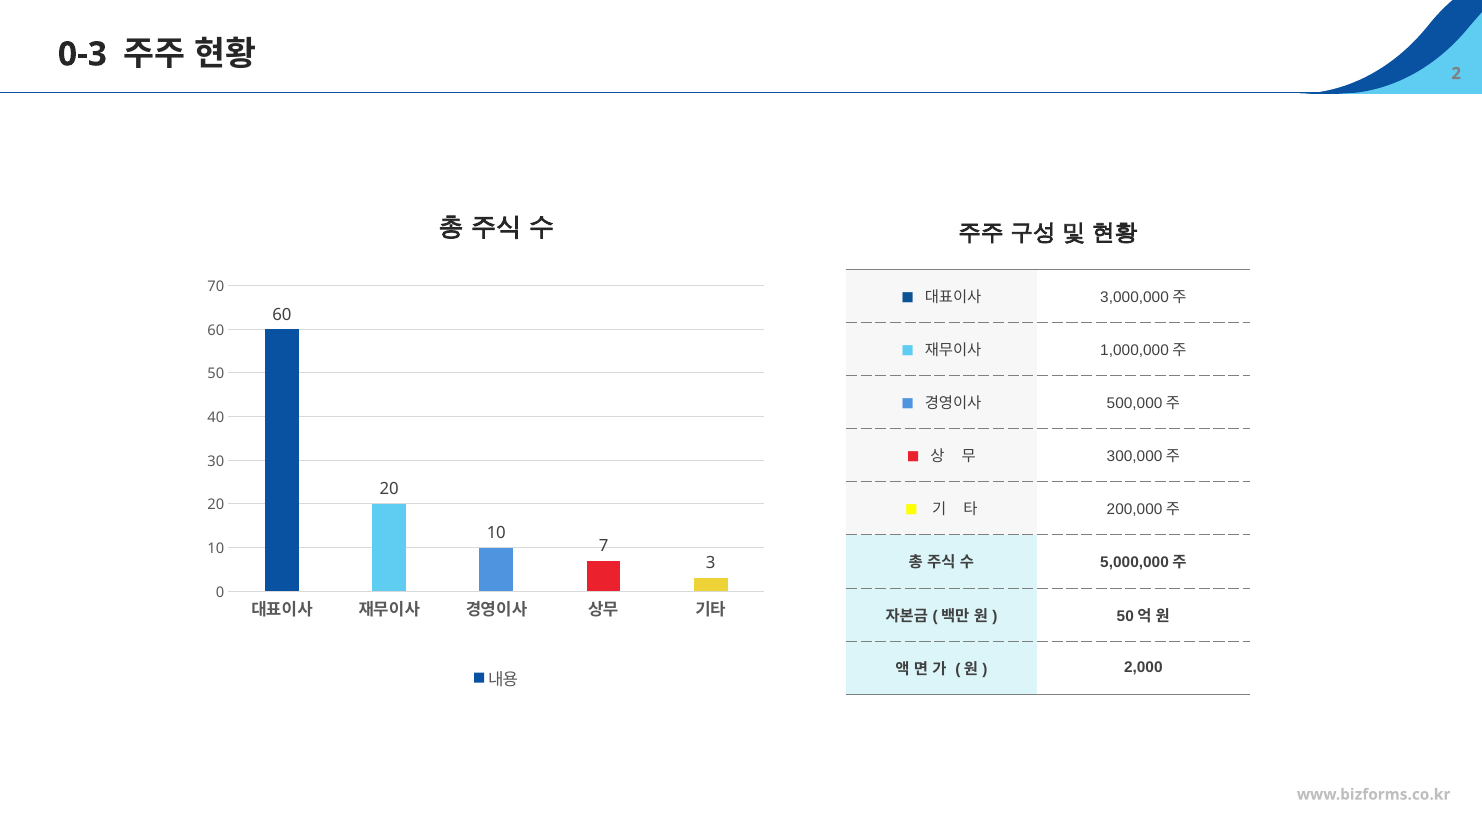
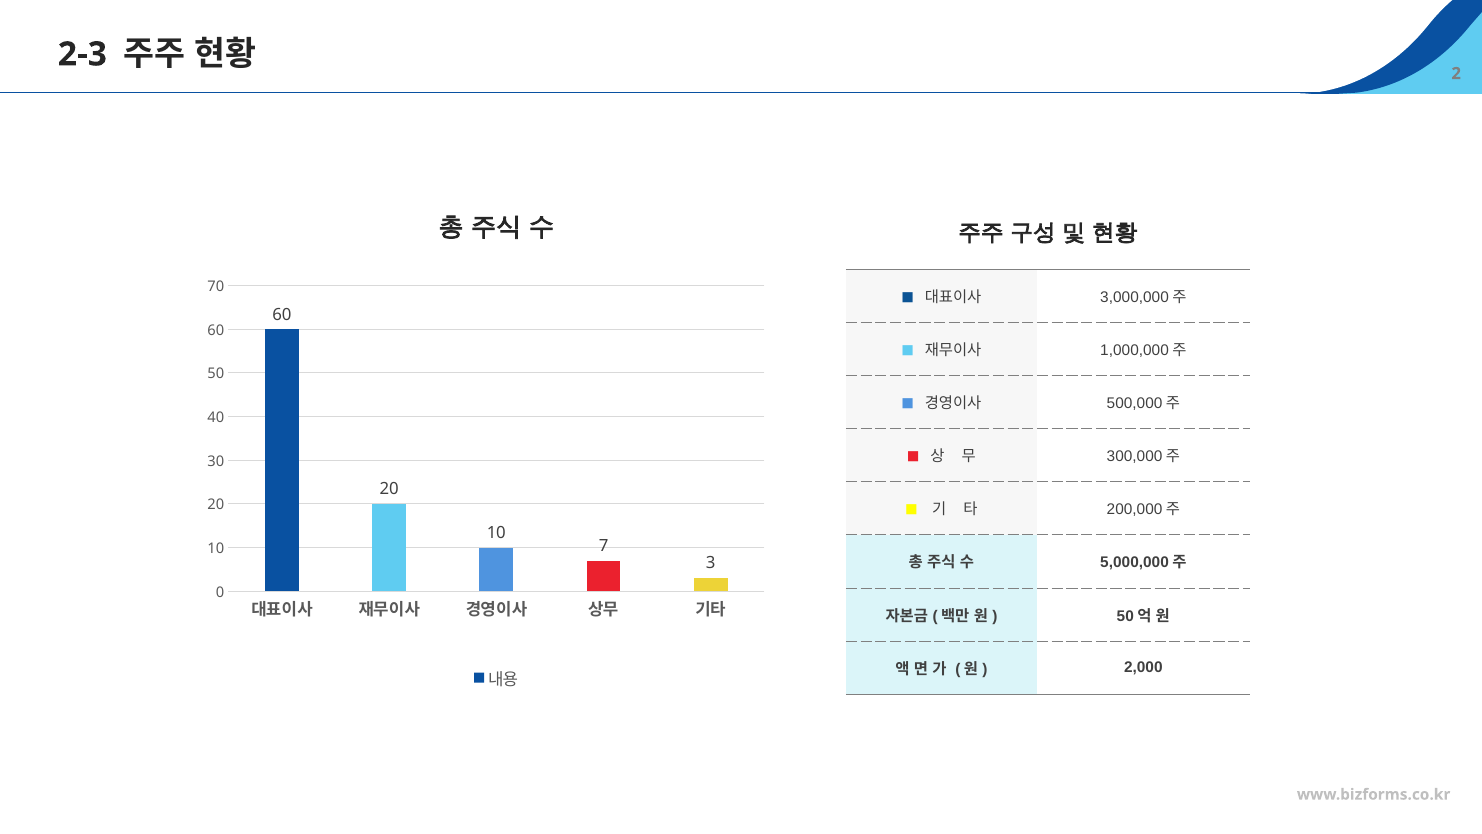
0-3: 0-3 -> 2-3 (82, 54)
